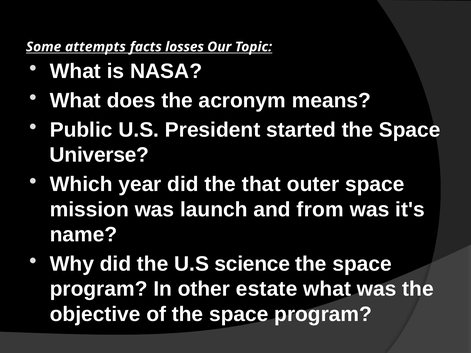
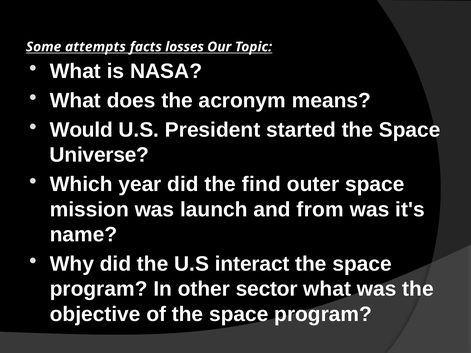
Public: Public -> Would (81, 130)
that: that -> find (261, 184)
science: science -> interact (252, 264)
estate: estate -> sector (267, 289)
